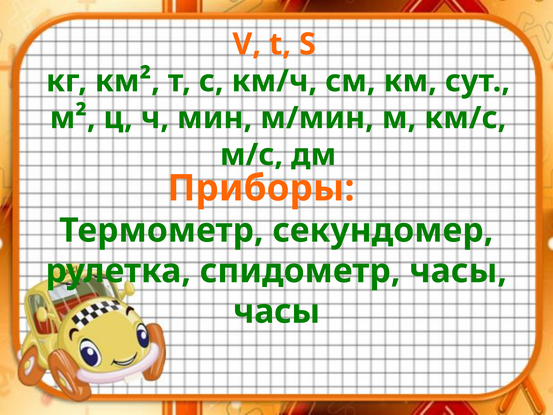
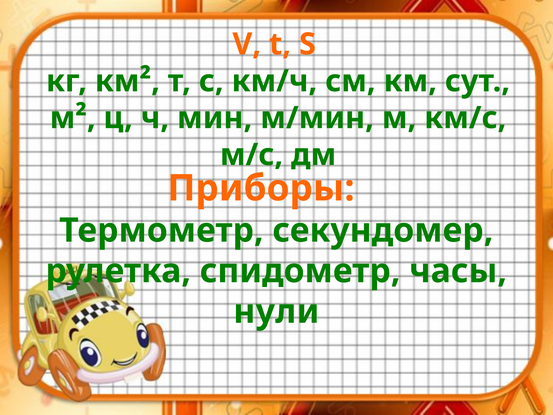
часы: часы -> нули (276, 311)
